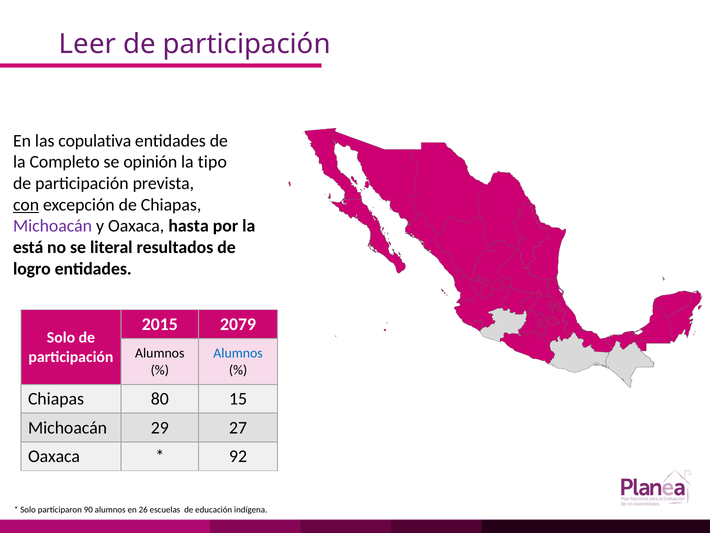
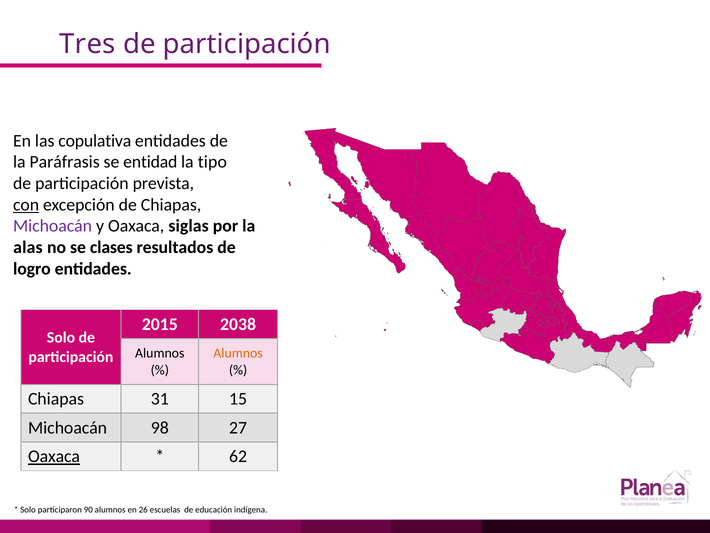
Leer: Leer -> Tres (87, 44)
Completo: Completo -> Paráfrasis (65, 162)
opinión: opinión -> entidad (150, 162)
hasta: hasta -> siglas (189, 226)
está: está -> alas (28, 247)
literal: literal -> clases (111, 247)
2079: 2079 -> 2038 (238, 324)
Alumnos colour: blue -> orange (238, 353)
80: 80 -> 31 (160, 399)
29: 29 -> 98 (160, 427)
Oaxaca underline: none -> present (54, 456)
92: 92 -> 62 (238, 456)
